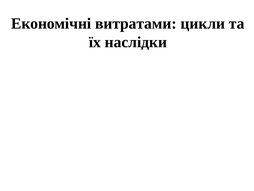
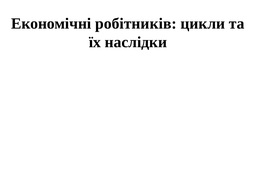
витратами: витратами -> робітників (136, 23)
